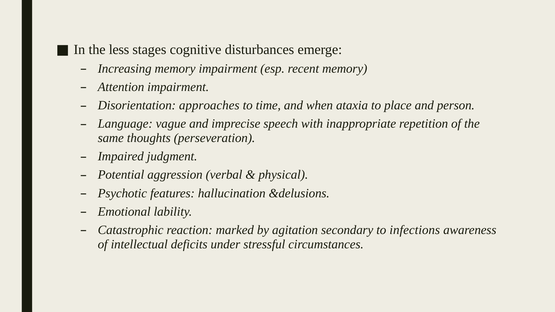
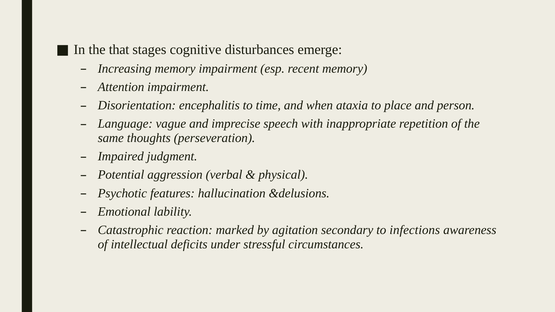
less: less -> that (119, 50)
approaches: approaches -> encephalitis (209, 105)
